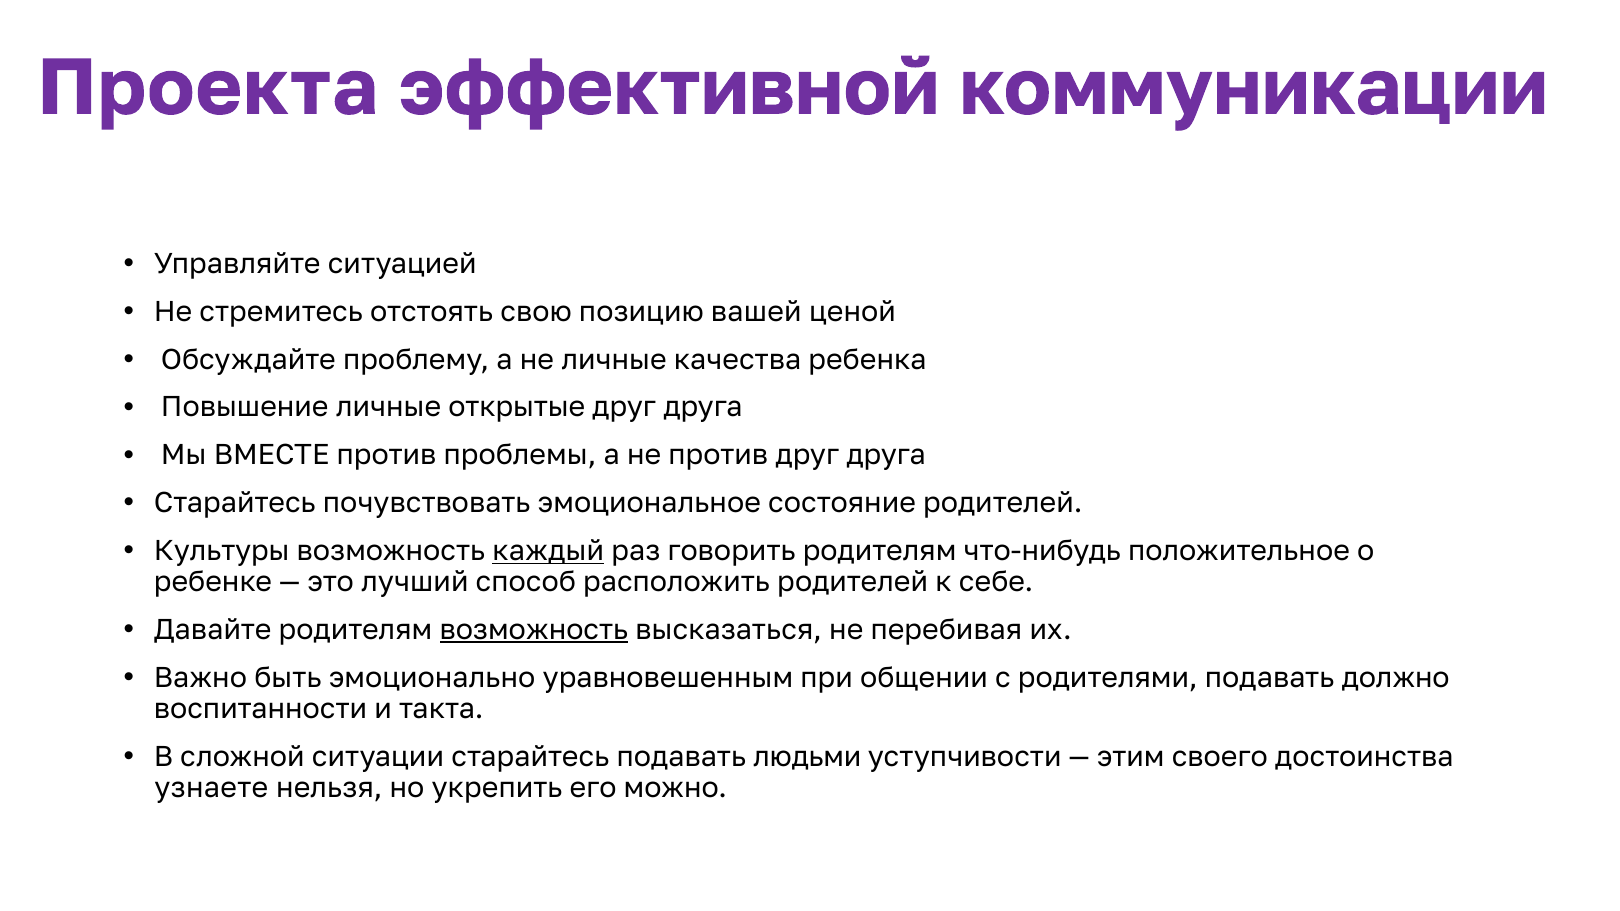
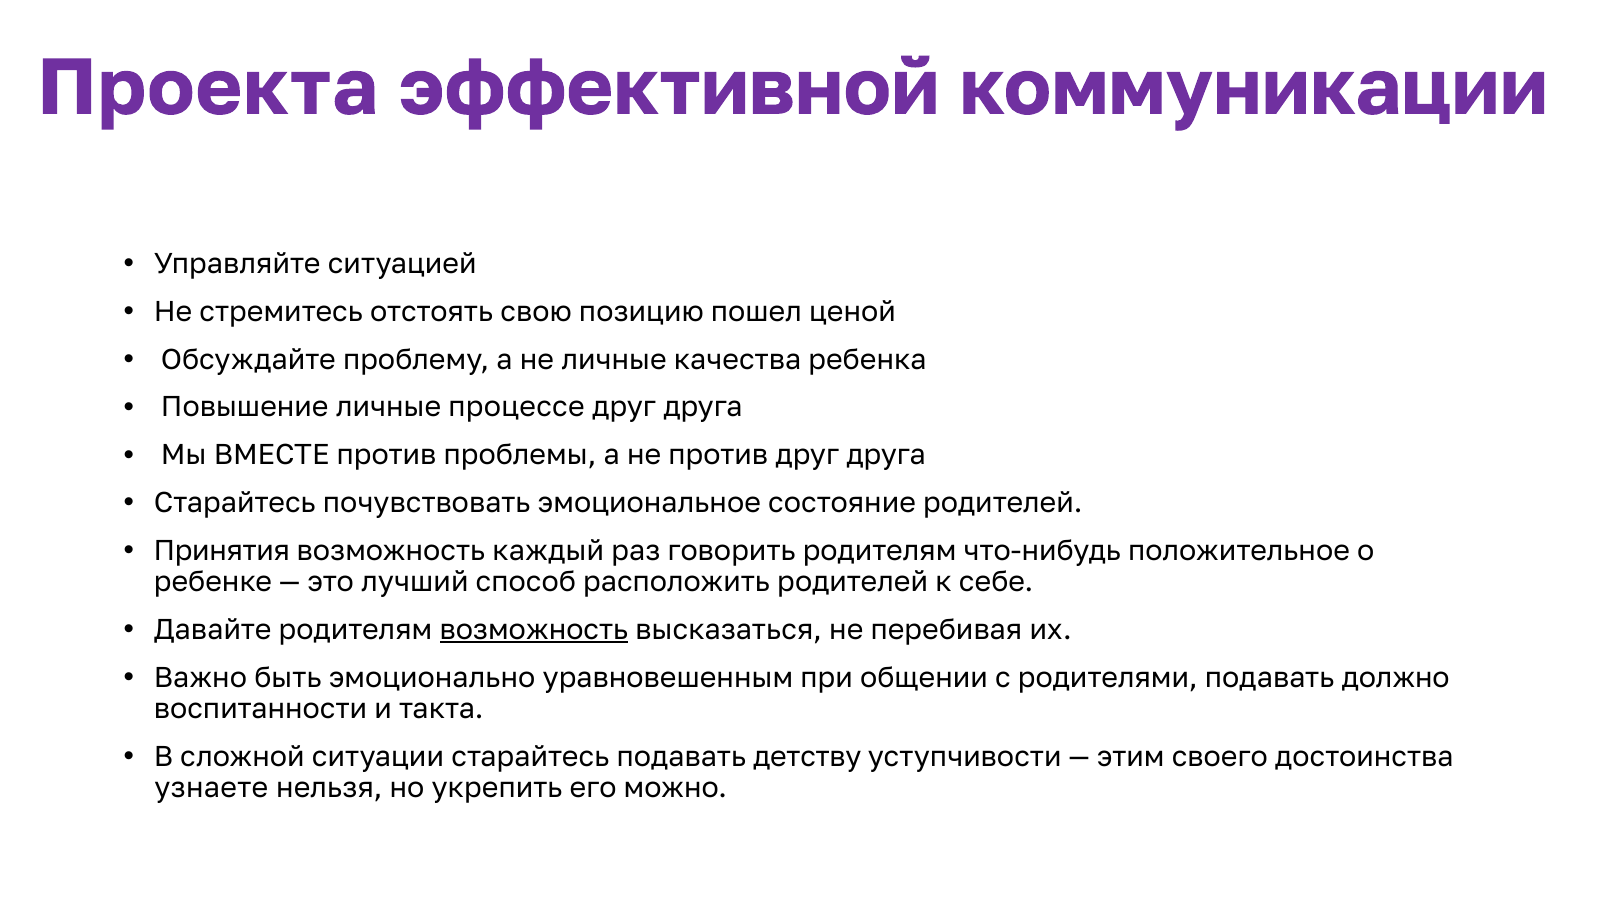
вашей: вашей -> пошел (756, 312)
открытые: открытые -> процессе (517, 408)
Культуры: Культуры -> Принятия (222, 551)
каждый underline: present -> none (548, 551)
людьми: людьми -> детству (807, 757)
